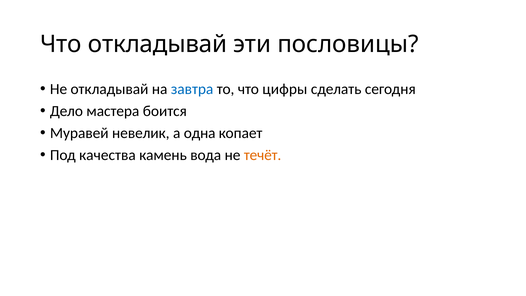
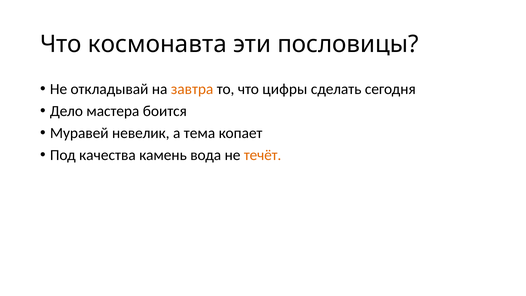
Что откладывай: откладывай -> космонавта (157, 44)
завтра colour: blue -> orange (192, 89)
одна: одна -> тема (200, 133)
